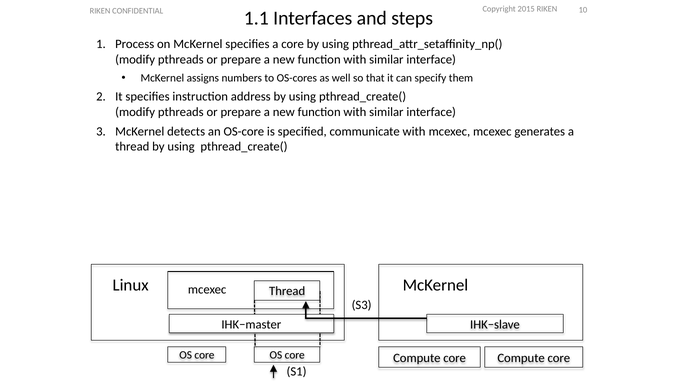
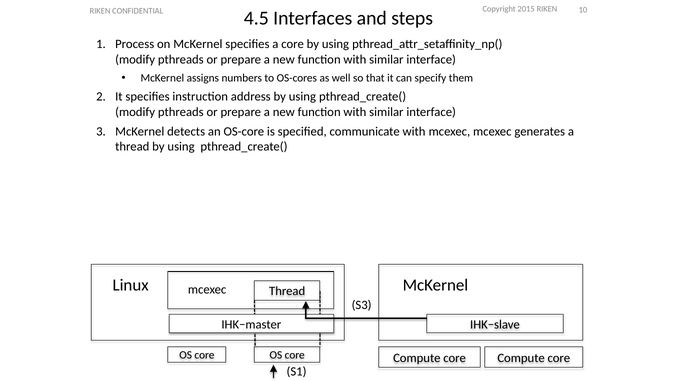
1.1: 1.1 -> 4.5 (256, 18)
